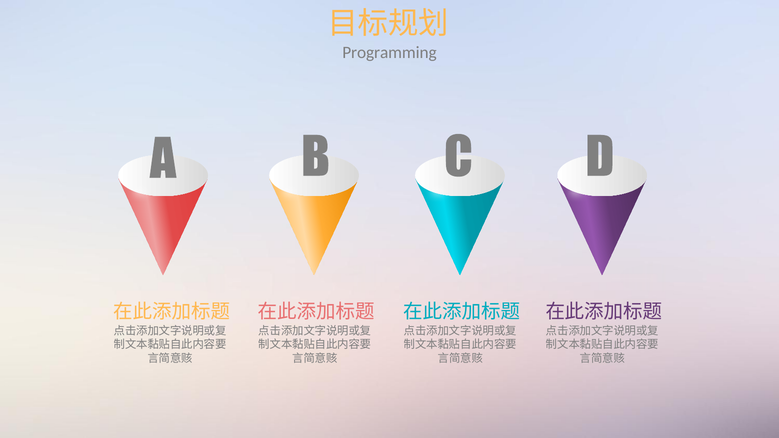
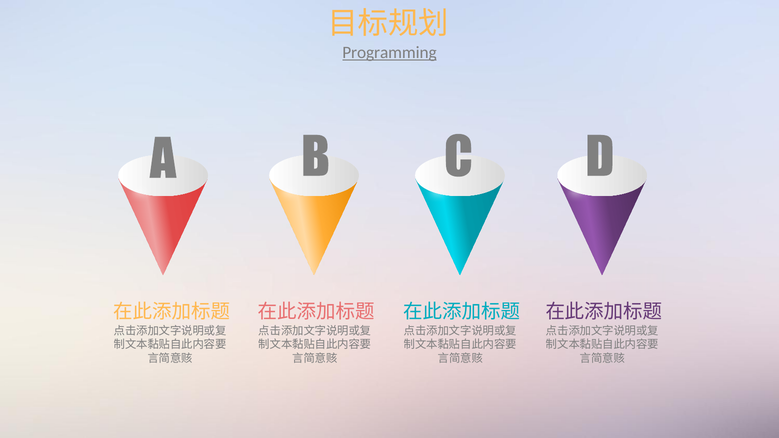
Programming underline: none -> present (389, 53)
